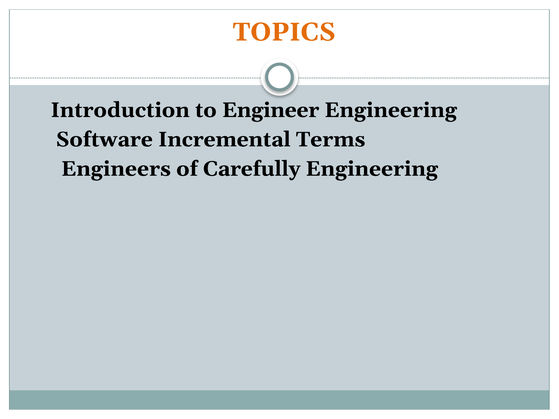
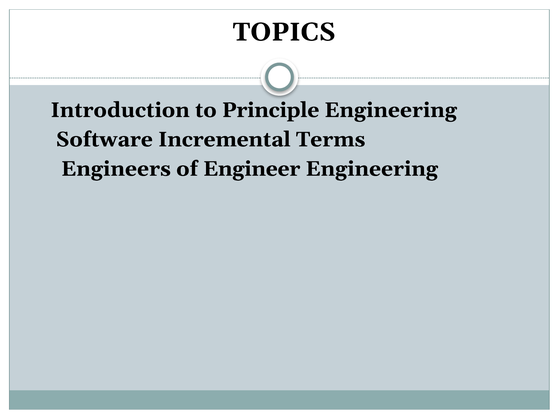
TOPICS colour: orange -> black (284, 32)
Engineer: Engineer -> Principle (271, 110)
Carefully: Carefully -> Engineer (252, 169)
